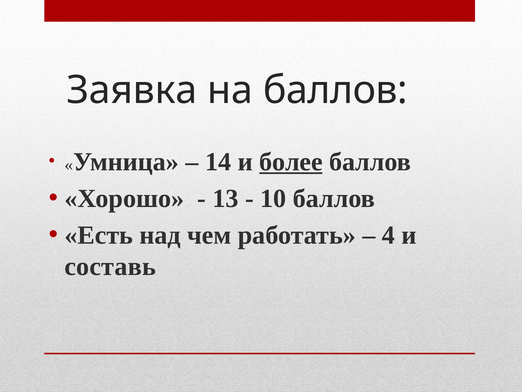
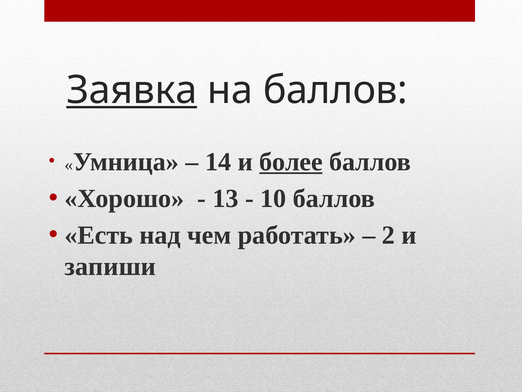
Заявка underline: none -> present (132, 90)
4: 4 -> 2 (389, 235)
составь: составь -> запиши (110, 266)
